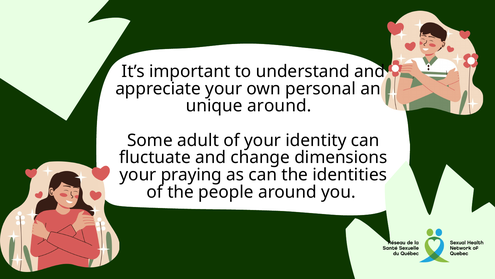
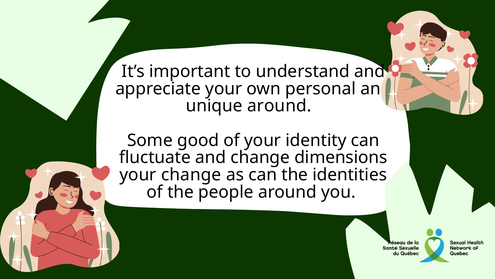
adult: adult -> good (198, 140)
your praying: praying -> change (191, 174)
